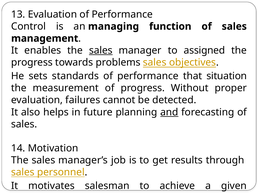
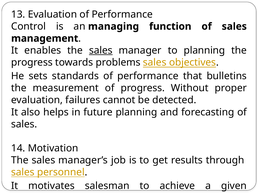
to assigned: assigned -> planning (204, 51)
situation: situation -> bulletins (227, 76)
and underline: present -> none (169, 112)
